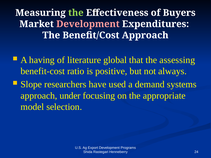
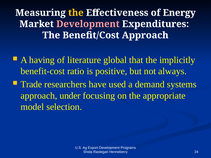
the colour: light green -> yellow (76, 13)
Buyers: Buyers -> Energy (179, 13)
assessing: assessing -> implicitly (177, 60)
Slope: Slope -> Trade (31, 84)
